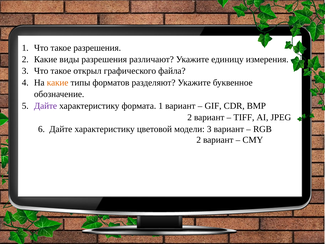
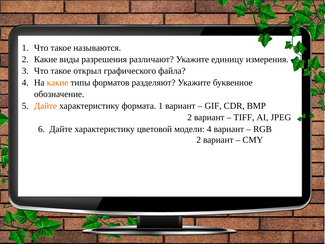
такое разрешения: разрешения -> называются (97, 48)
Дайте colour: purple -> orange (46, 106)
модели 3: 3 -> 4 (209, 129)
